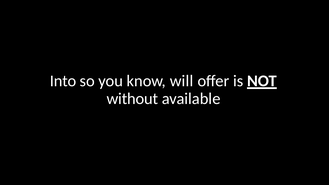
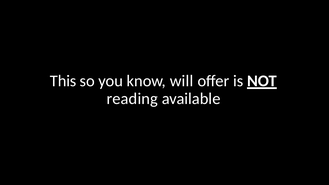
Into: Into -> This (63, 81)
without: without -> reading (132, 99)
